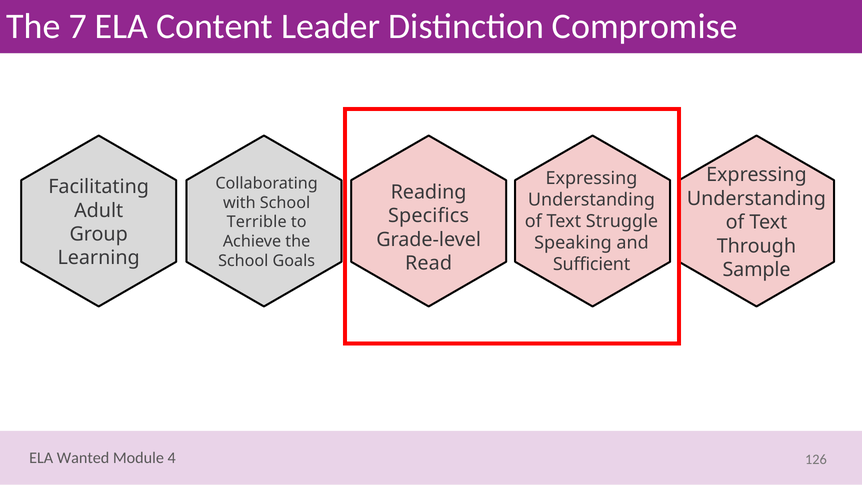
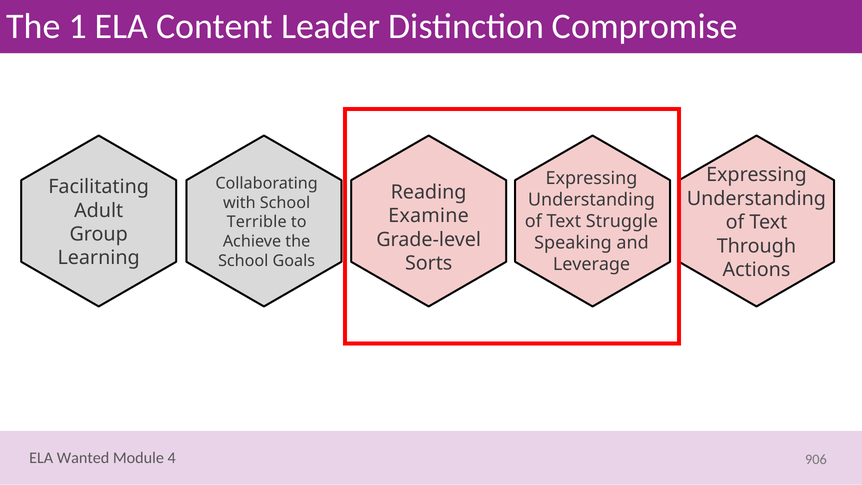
7: 7 -> 1 (78, 27)
Specifics: Specifics -> Examine (429, 216)
Read: Read -> Sorts (429, 263)
Sufficient: Sufficient -> Leverage (592, 264)
Sample: Sample -> Actions (756, 270)
126: 126 -> 906 (816, 459)
